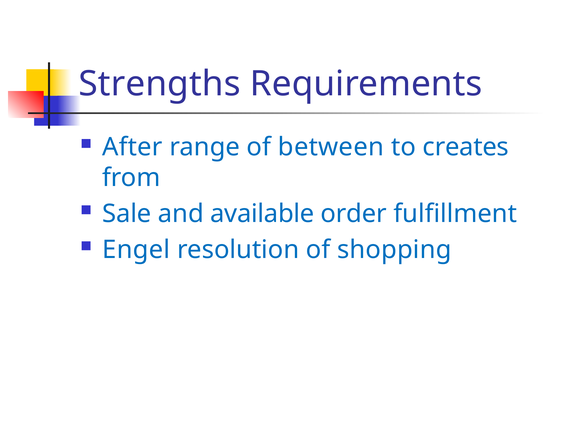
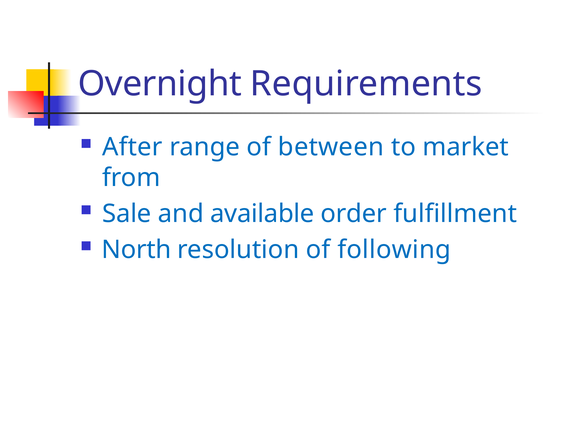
Strengths: Strengths -> Overnight (160, 84)
creates: creates -> market (466, 147)
Engel: Engel -> North (136, 250)
shopping: shopping -> following (394, 250)
